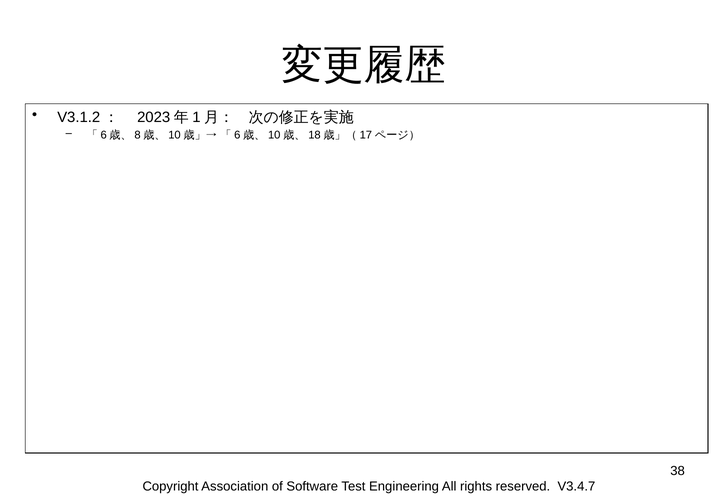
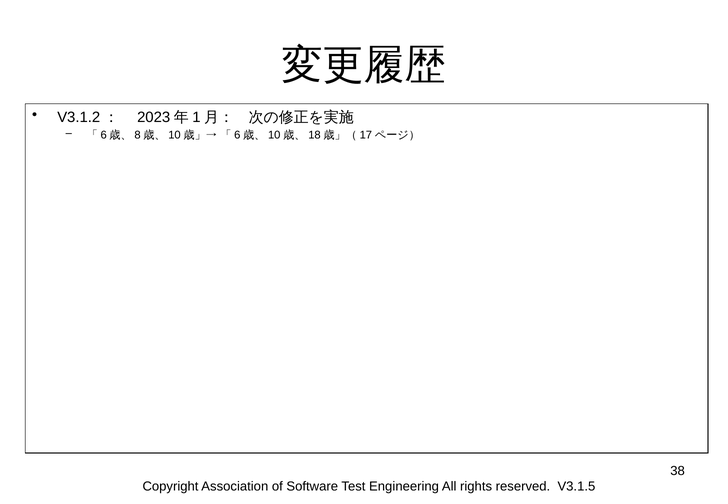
V3.4.7: V3.4.7 -> V3.1.5 (576, 486)
